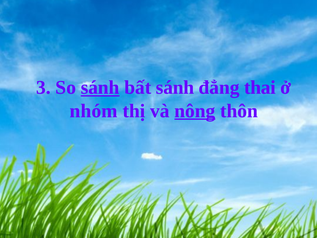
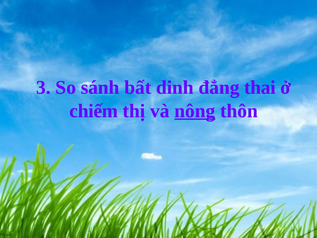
sánh underline: present -> none (100, 87)
bất sánh: sánh -> dinh (175, 87)
nhóm: nhóm -> chiếm (94, 111)
